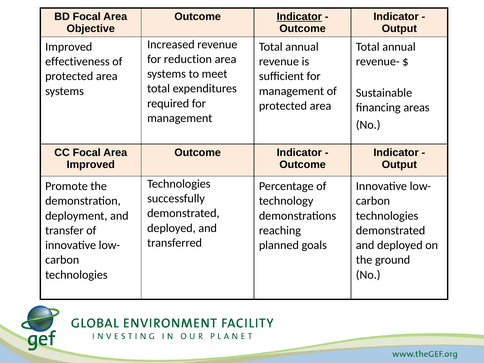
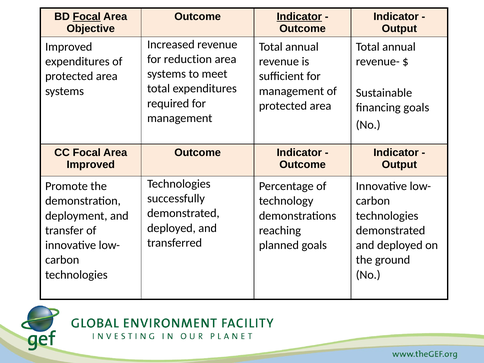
Focal underline: none -> present (87, 17)
effectiveness: effectiveness -> expenditures (77, 62)
financing areas: areas -> goals (416, 108)
